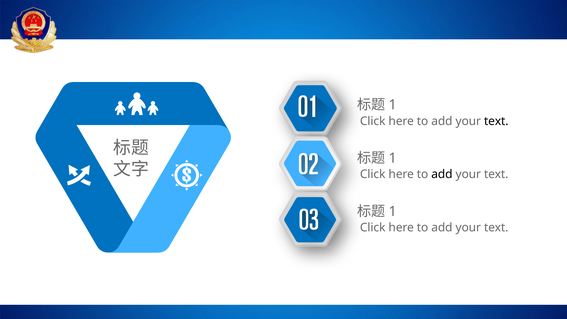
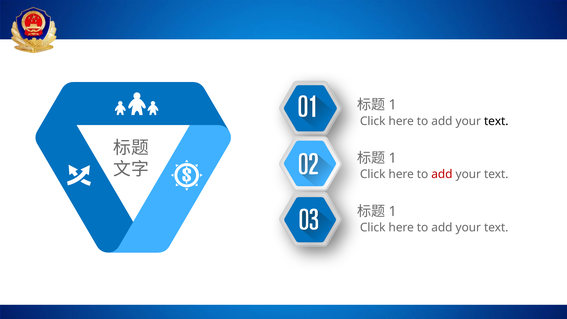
add colour: black -> red (442, 174)
